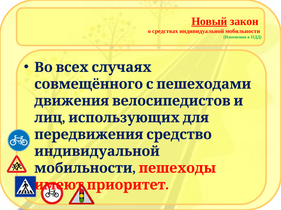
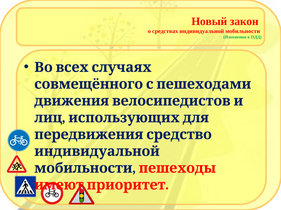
Новый underline: present -> none (209, 21)
